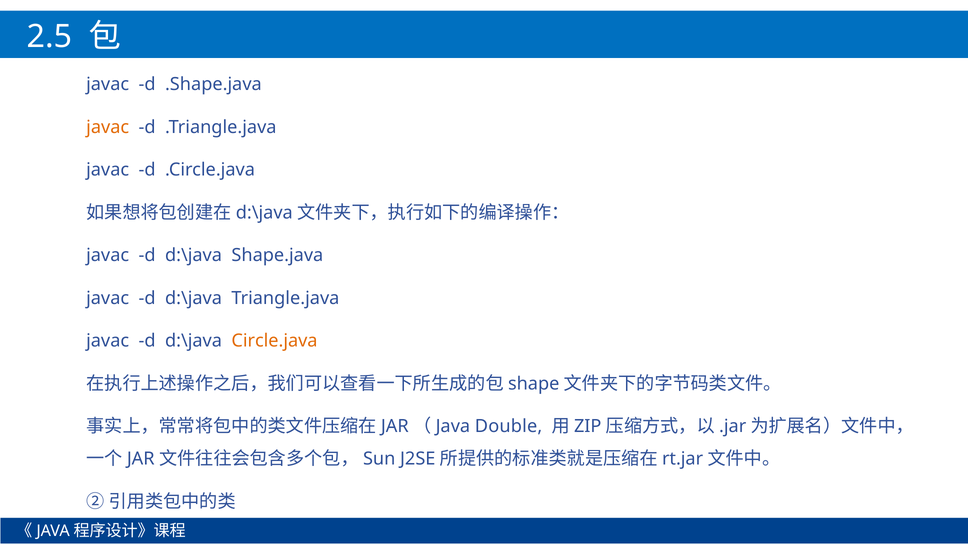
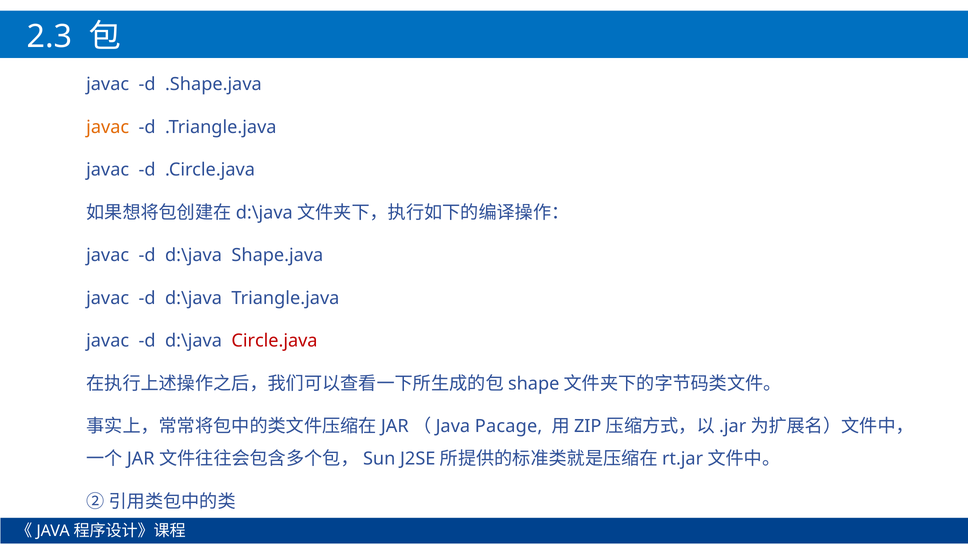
2.5: 2.5 -> 2.3 (50, 37)
Circle.java colour: orange -> red (275, 341)
Double: Double -> Pacage (509, 427)
